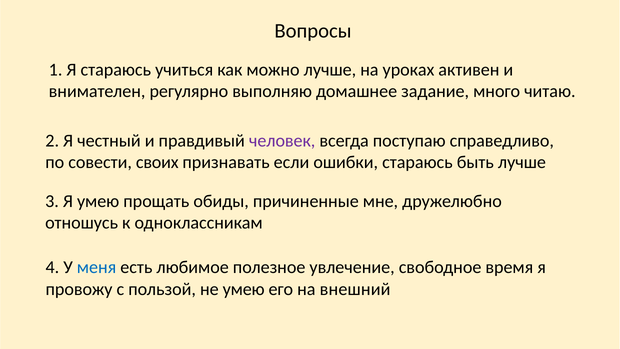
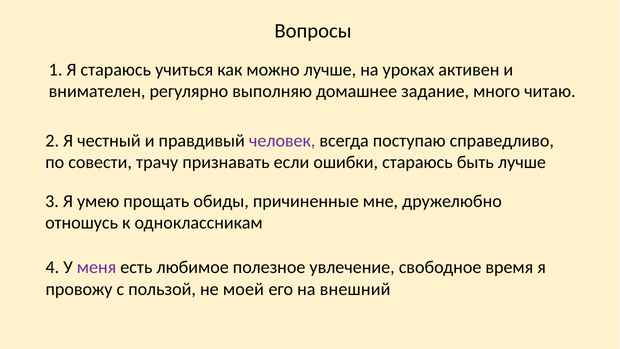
своих: своих -> трачу (157, 162)
меня colour: blue -> purple (97, 267)
не умею: умею -> моей (243, 289)
